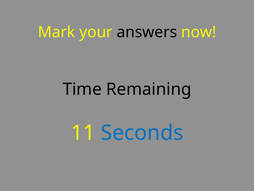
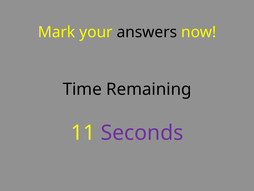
Seconds colour: blue -> purple (142, 132)
